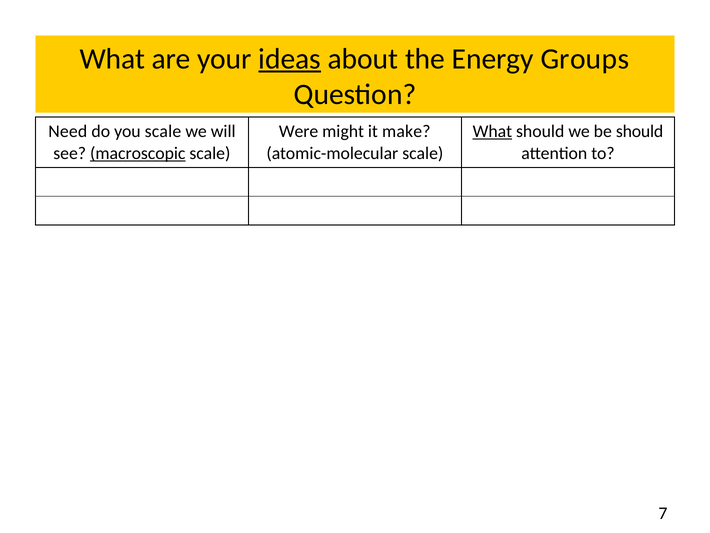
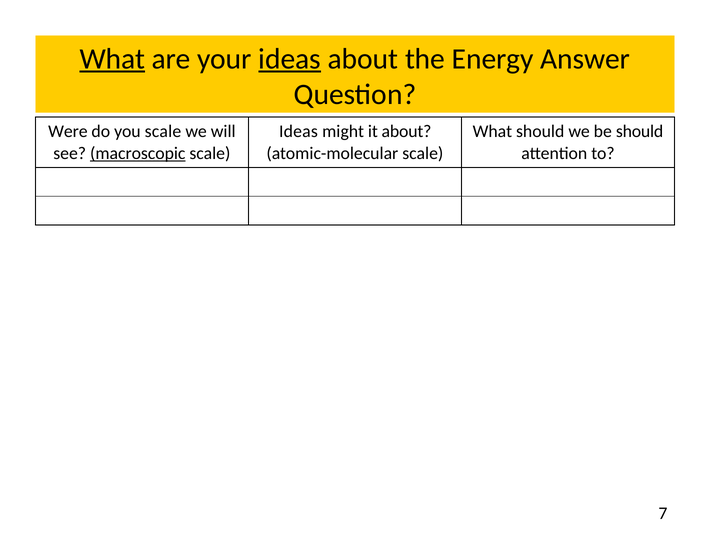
What underline: none -> present (112, 59)
Groups: Groups -> Answer (585, 59)
Need: Need -> Were (68, 131)
Were: Were -> Ideas (298, 131)
it make: make -> about (406, 131)
What underline: present -> none (492, 131)
